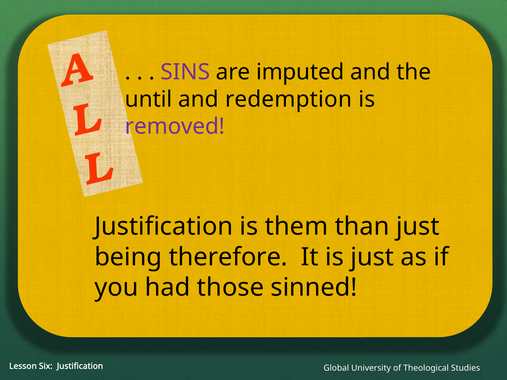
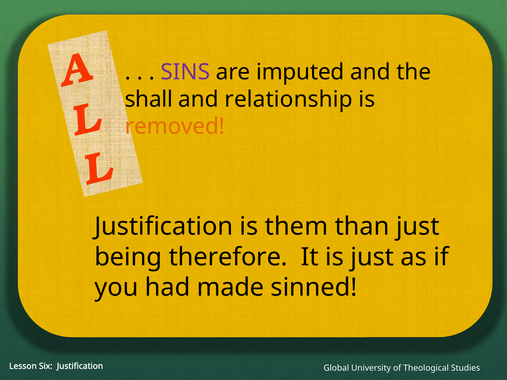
until: until -> shall (149, 99)
redemption: redemption -> relationship (289, 99)
removed colour: purple -> orange (175, 126)
those: those -> made (231, 288)
